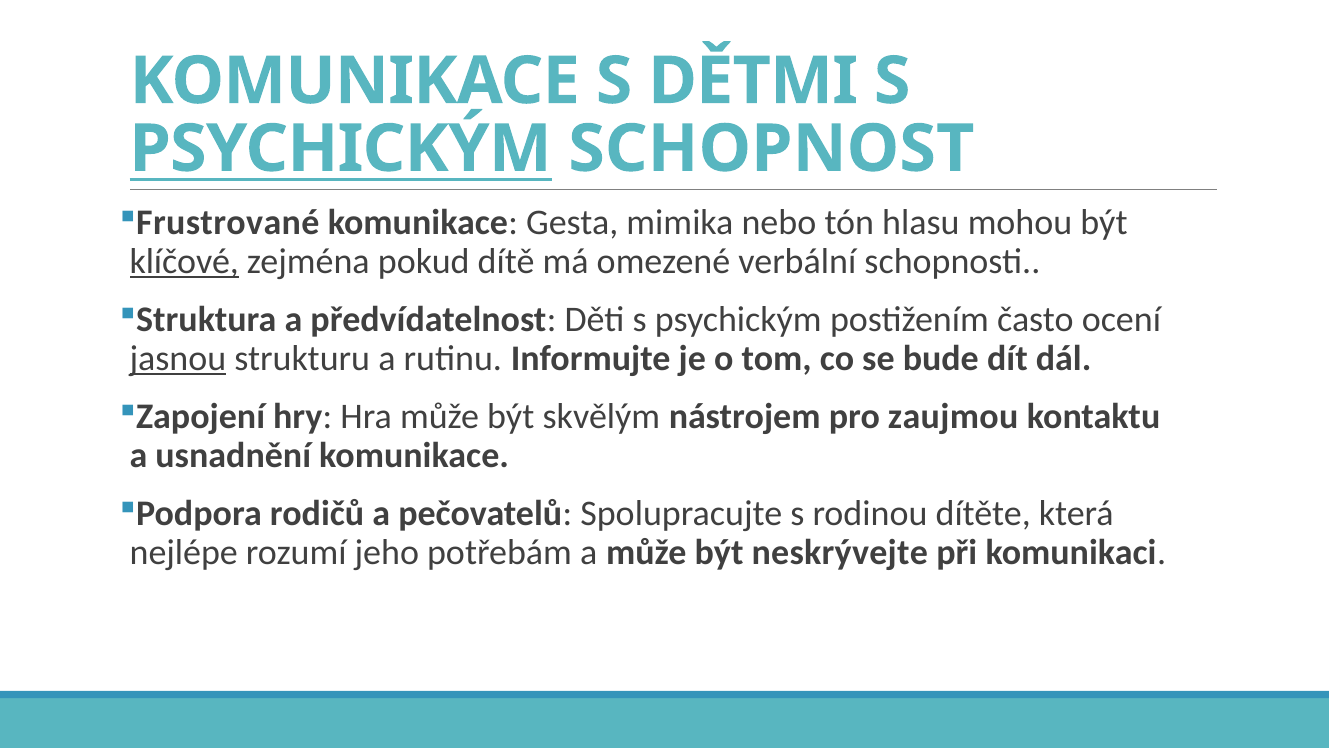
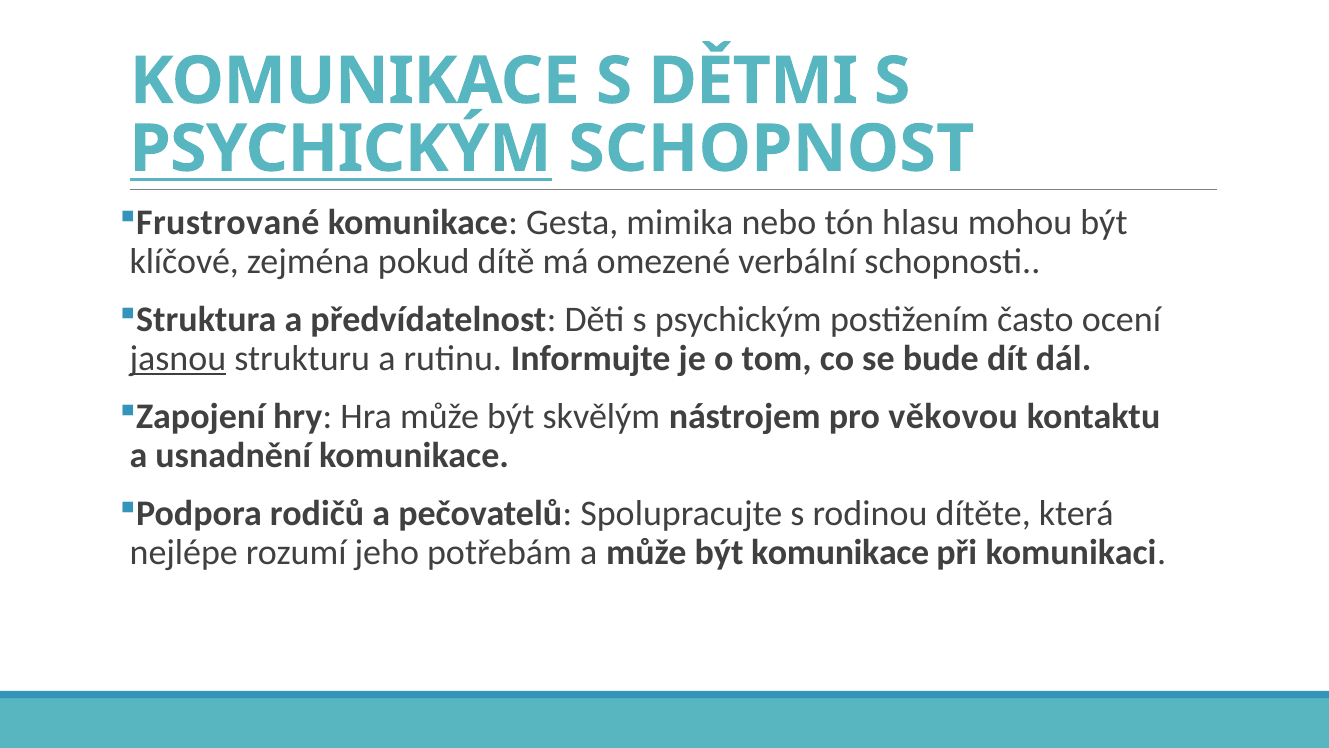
klíčové underline: present -> none (184, 261)
zaujmou: zaujmou -> věkovou (953, 417)
být neskrývejte: neskrývejte -> komunikace (840, 553)
